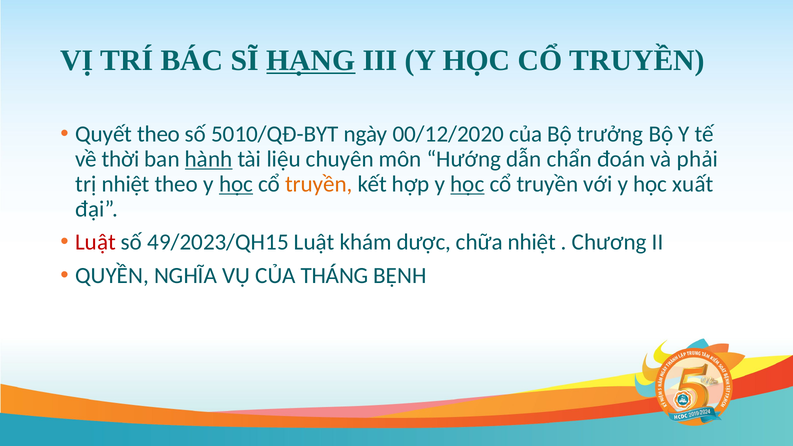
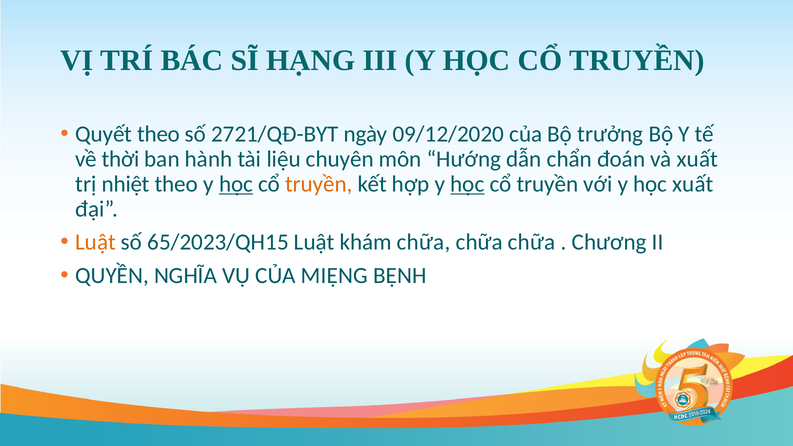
HẠNG underline: present -> none (311, 60)
5010/QĐ-BYT: 5010/QĐ-BYT -> 2721/QĐ-BYT (275, 134)
00/12/2020: 00/12/2020 -> 09/12/2020 (448, 134)
hành underline: present -> none (209, 159)
và phải: phải -> xuất (697, 159)
Luật colour: red -> orange (96, 242)
49/2023/QH15: 49/2023/QH15 -> 65/2023/QH15 (218, 242)
khám dược: dược -> chữa (424, 242)
nhiệt: nhiệt -> chữa (532, 242)
THÁNG: THÁNG -> MIỆNG (334, 276)
